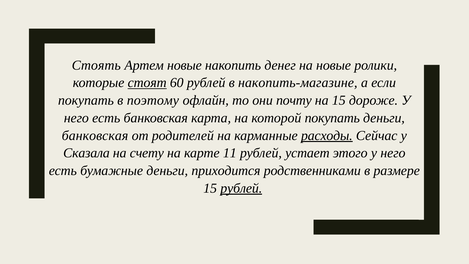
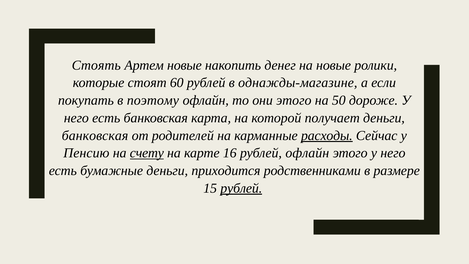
стоят underline: present -> none (147, 83)
накопить-магазине: накопить-магазине -> однажды-магазине (298, 83)
они почту: почту -> этого (294, 100)
на 15: 15 -> 50 (339, 100)
которой покупать: покупать -> получает (332, 118)
Сказала: Сказала -> Пенсию (86, 153)
счету underline: none -> present (147, 153)
11: 11 -> 16 (230, 153)
рублей устает: устает -> офлайн (307, 153)
